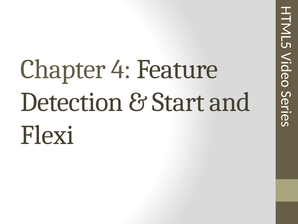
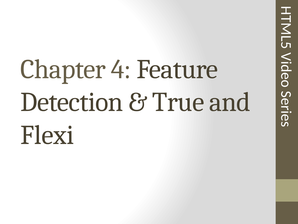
Start: Start -> True (178, 102)
